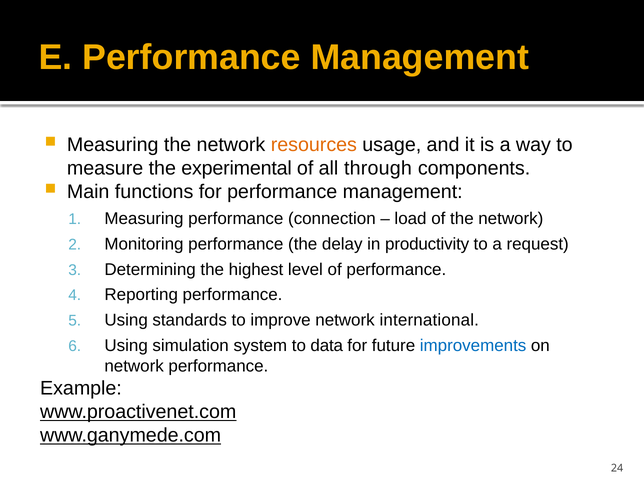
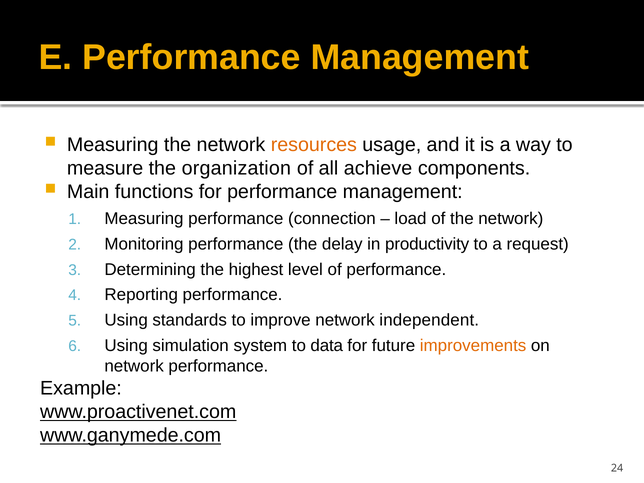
experimental: experimental -> organization (236, 168)
through: through -> achieve (378, 168)
international: international -> independent (429, 320)
improvements colour: blue -> orange (473, 346)
